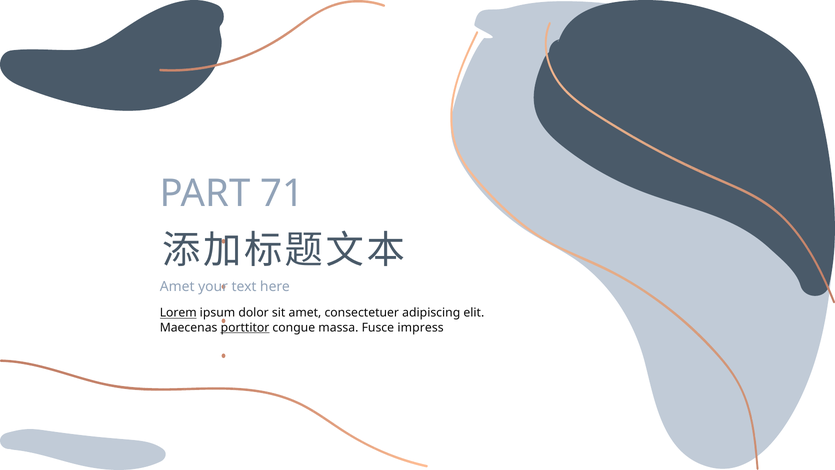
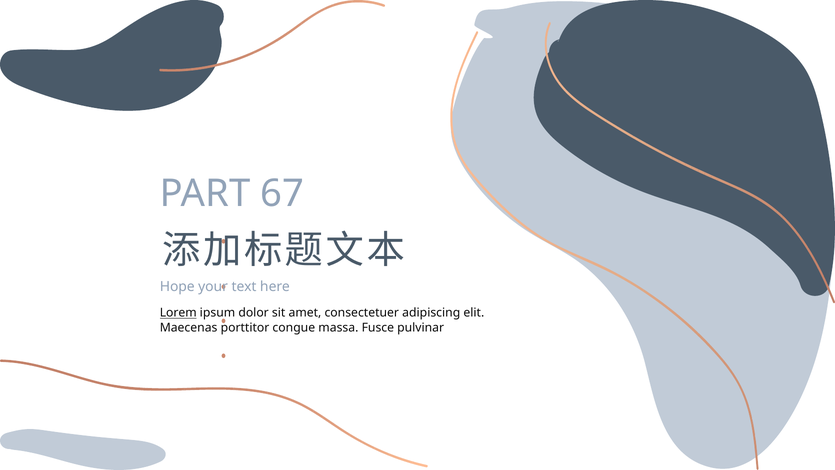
71: 71 -> 67 (282, 193)
Amet: Amet -> Hope (177, 286)
porttitor underline: present -> none (245, 327)
impress: impress -> pulvinar (421, 327)
